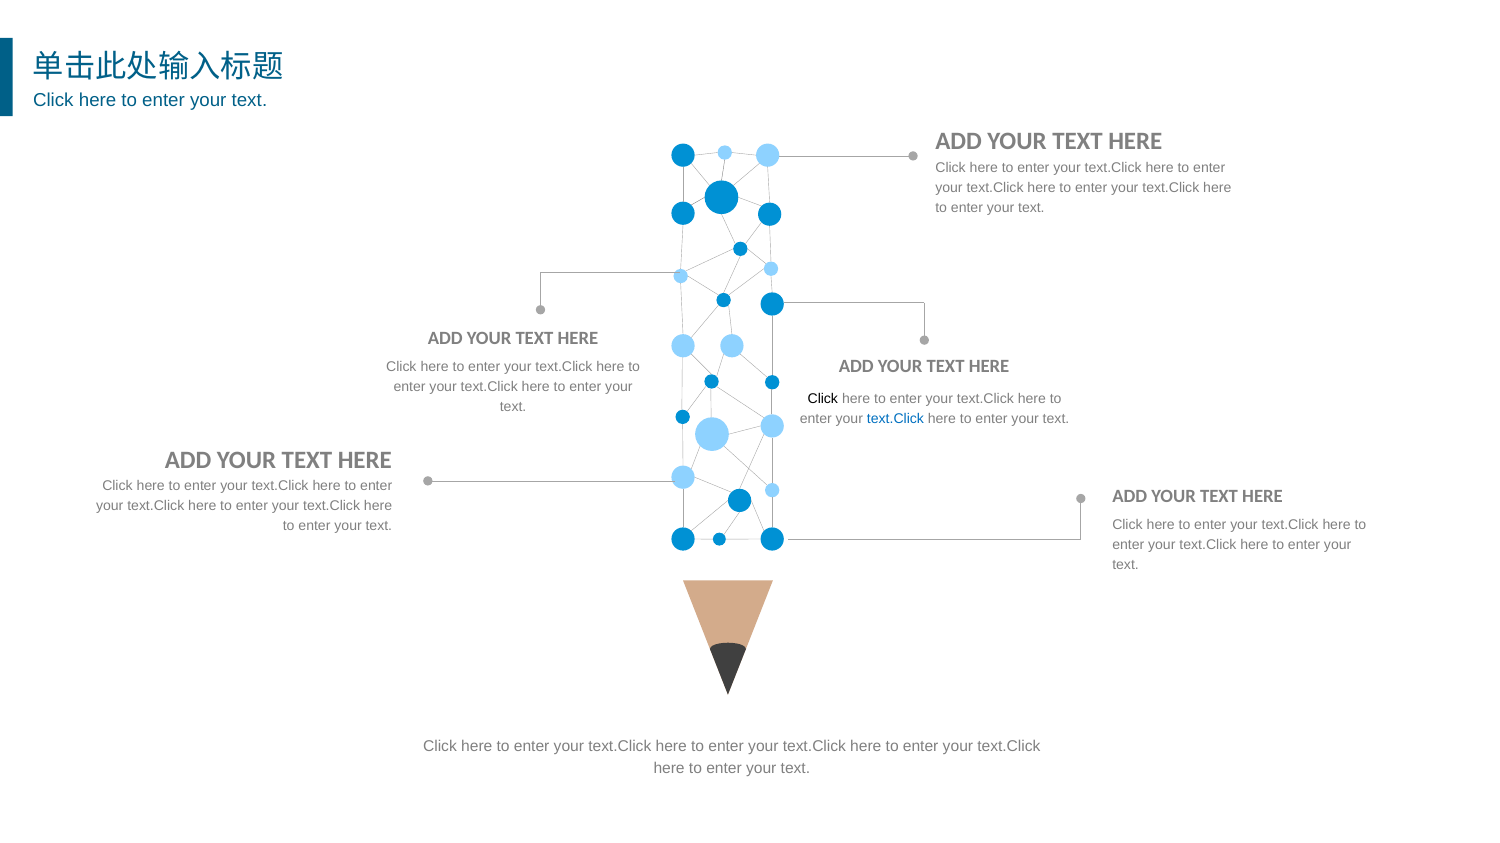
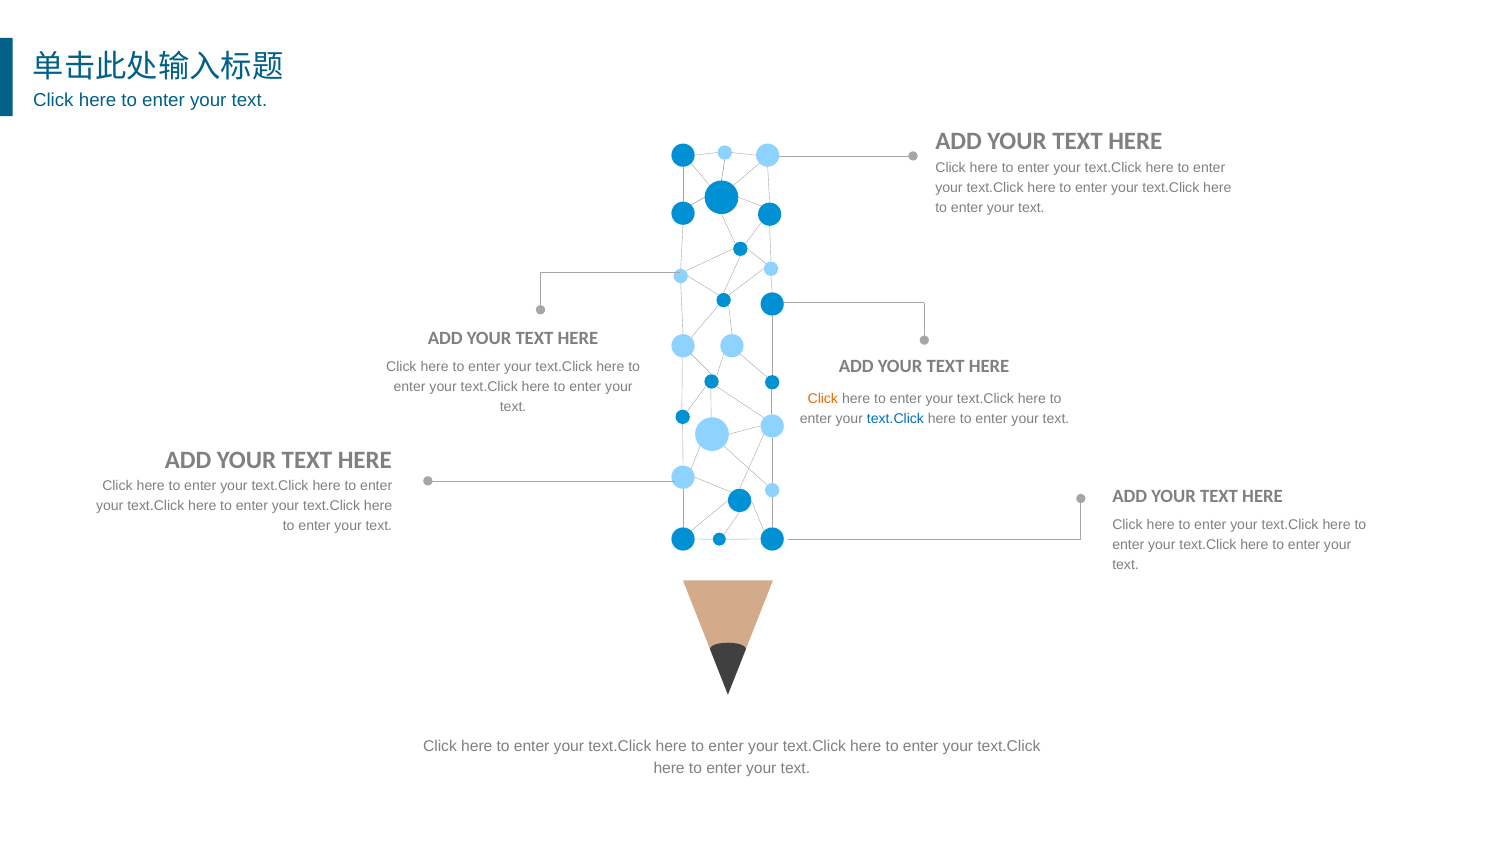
Click colour: black -> orange (823, 399)
